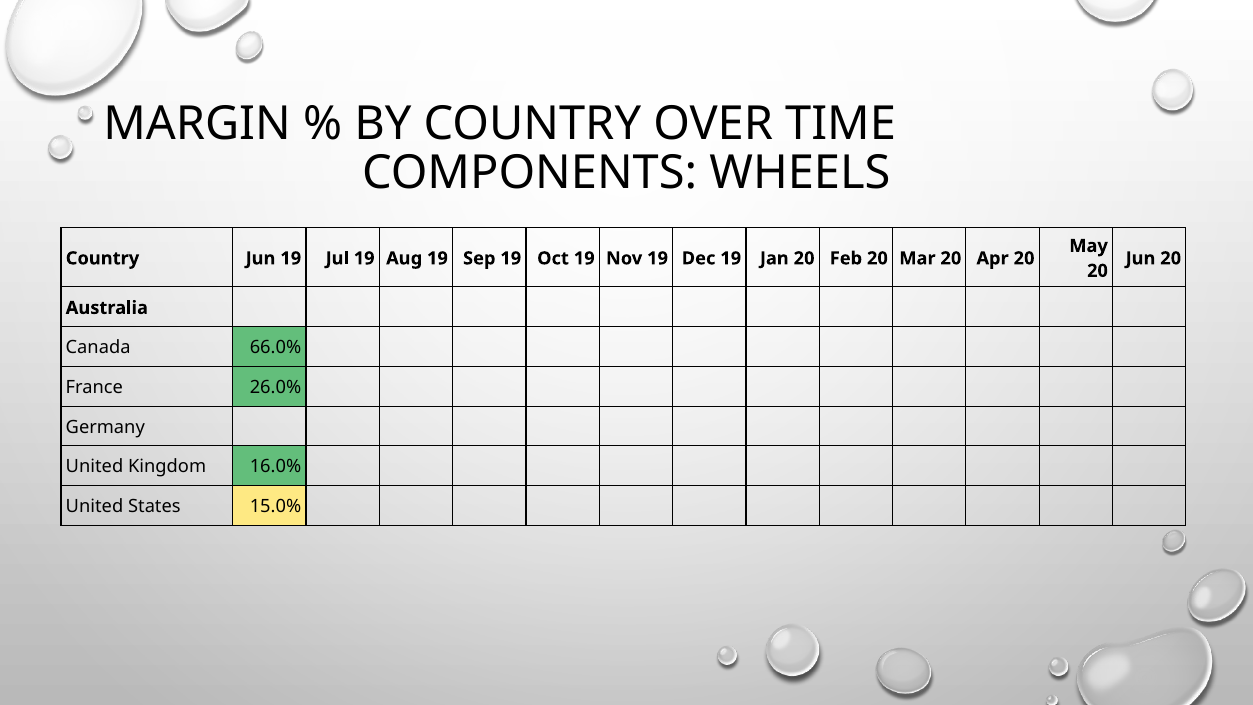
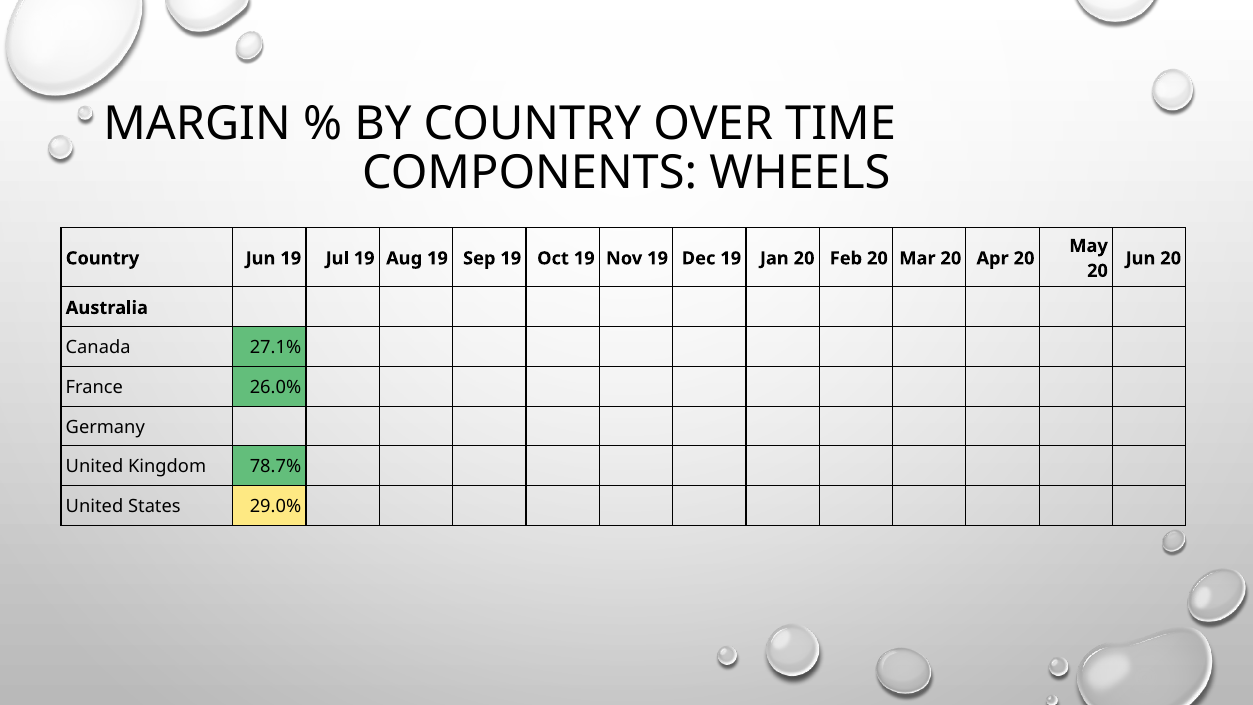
66.0%: 66.0% -> 27.1% (276, 348)
16.0%: 16.0% -> 78.7% (276, 467)
15.0%: 15.0% -> 29.0% (276, 506)
